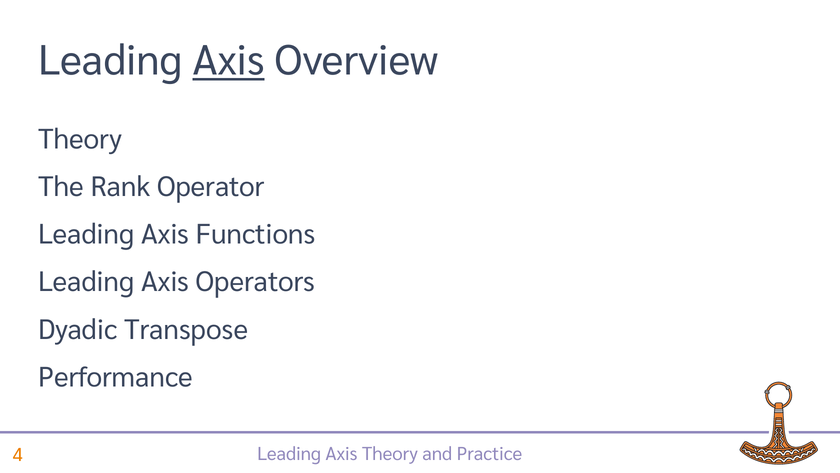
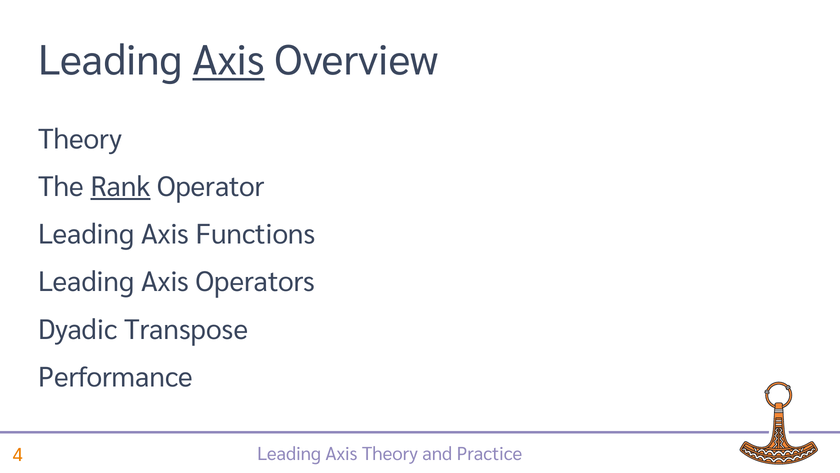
Rank underline: none -> present (120, 187)
